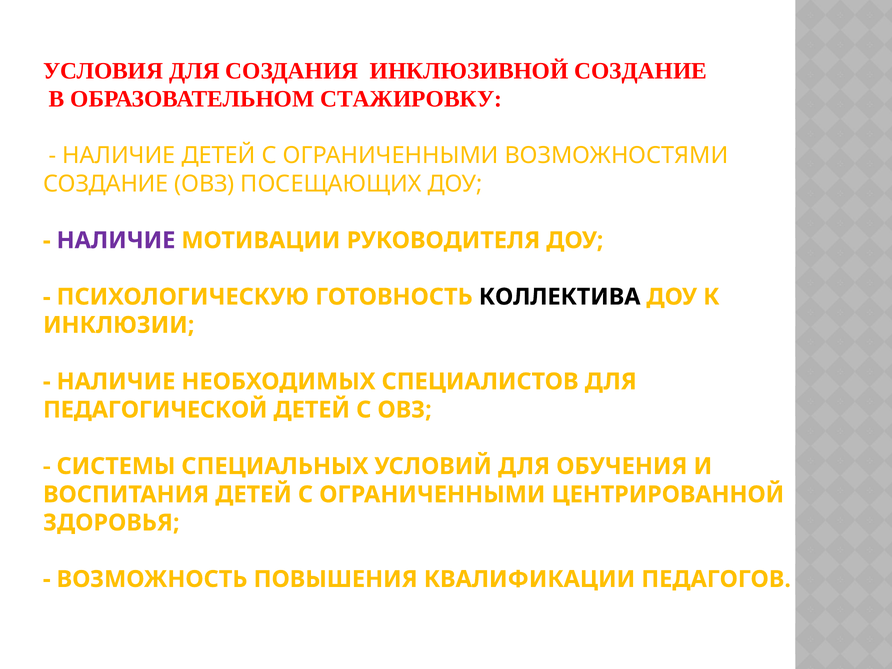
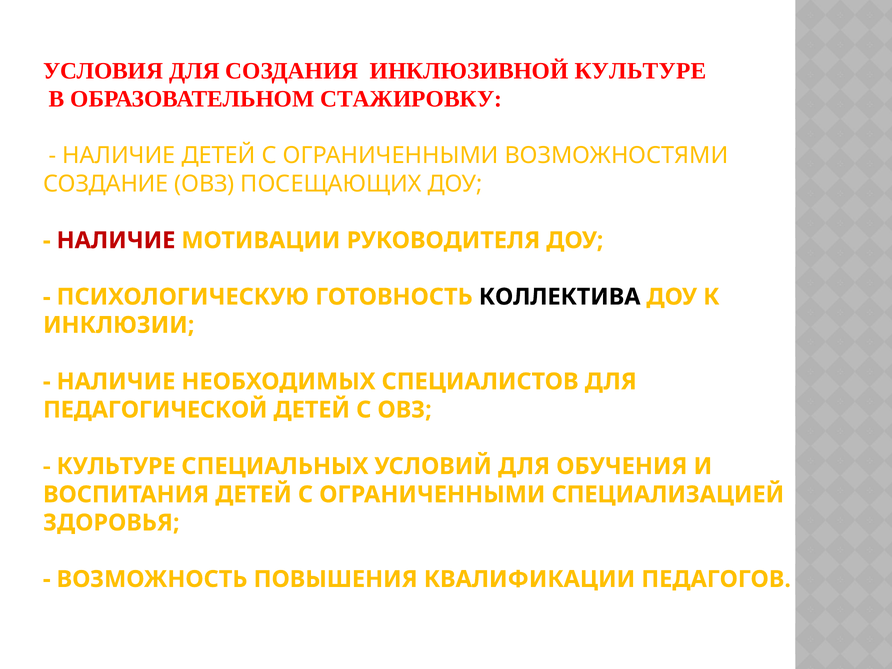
ИНКЛЮЗИВНОЙ СОЗДАНИЕ: СОЗДАНИЕ -> КУЛЬТУРЕ (641, 71)
НАЛИЧИЕ colour: purple -> red (116, 240)
СИСТЕМЫ: СИСТЕМЫ -> КУЛЬТУРЕ (116, 466)
ЦЕНТРИРОВАННОЙ: ЦЕНТРИРОВАННОЙ -> СПЕЦИАЛИЗАЦИЕЙ (668, 494)
